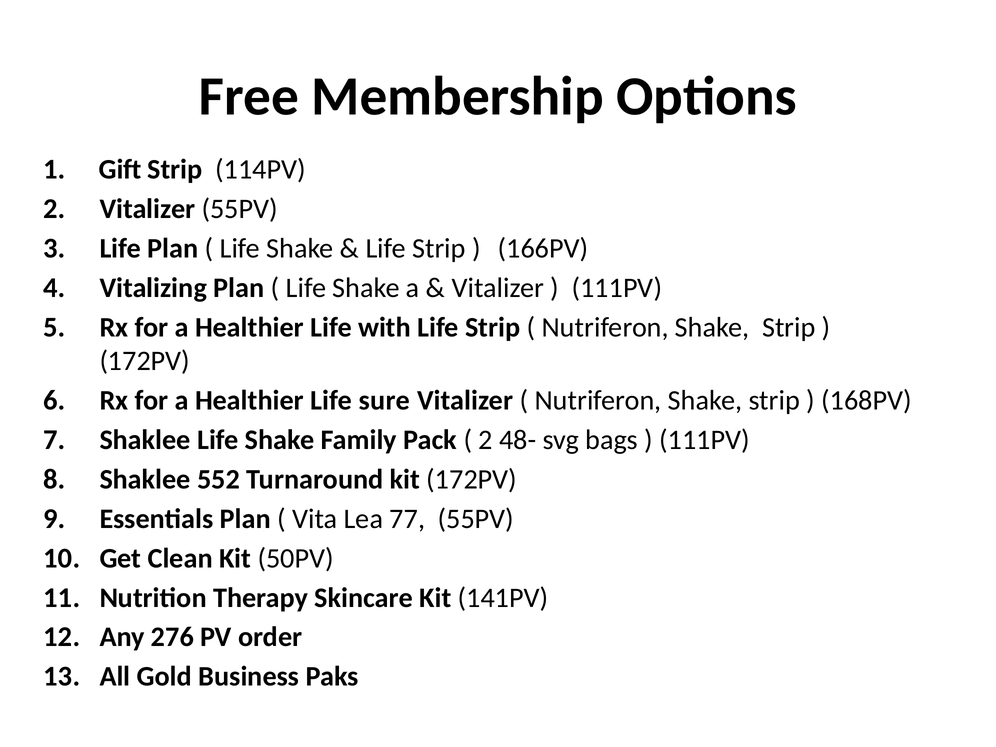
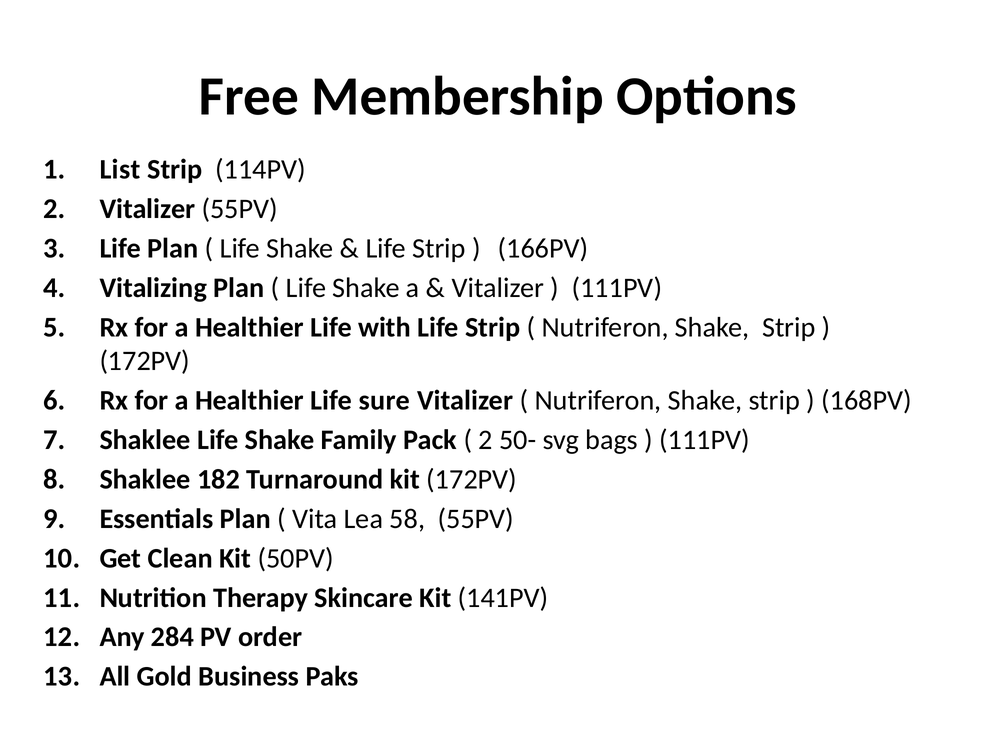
Gift: Gift -> List (120, 169)
48-: 48- -> 50- (518, 440)
552: 552 -> 182 (218, 479)
77: 77 -> 58 (407, 519)
276: 276 -> 284 (172, 637)
